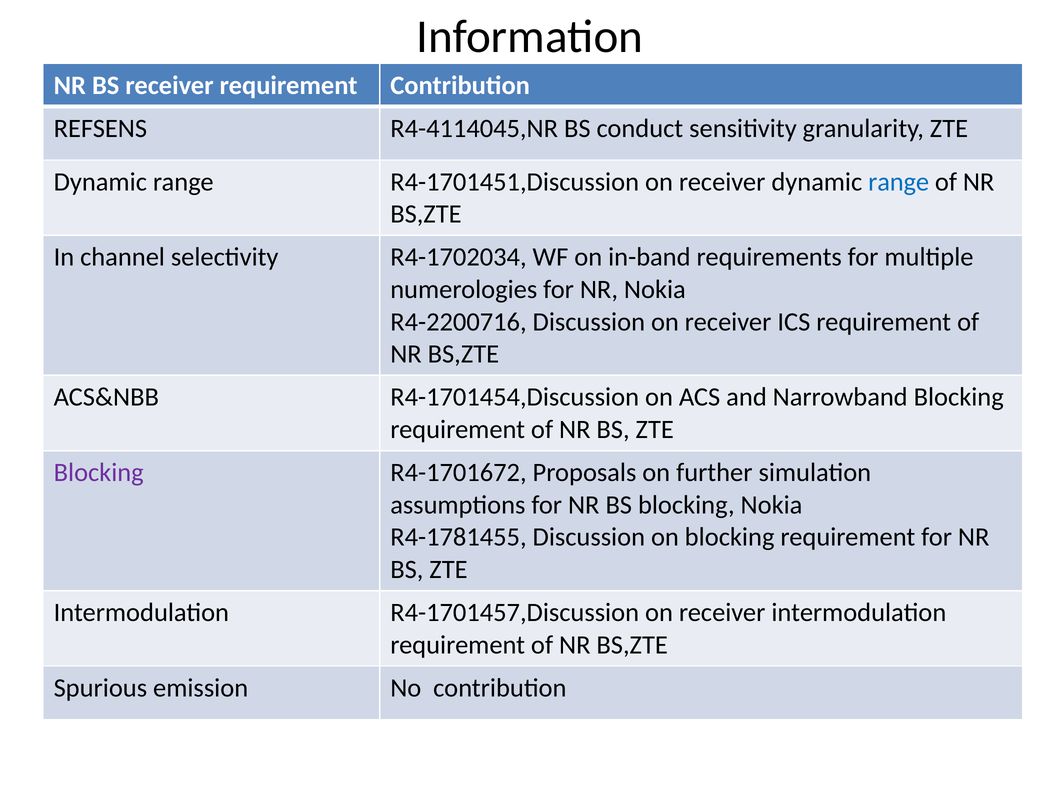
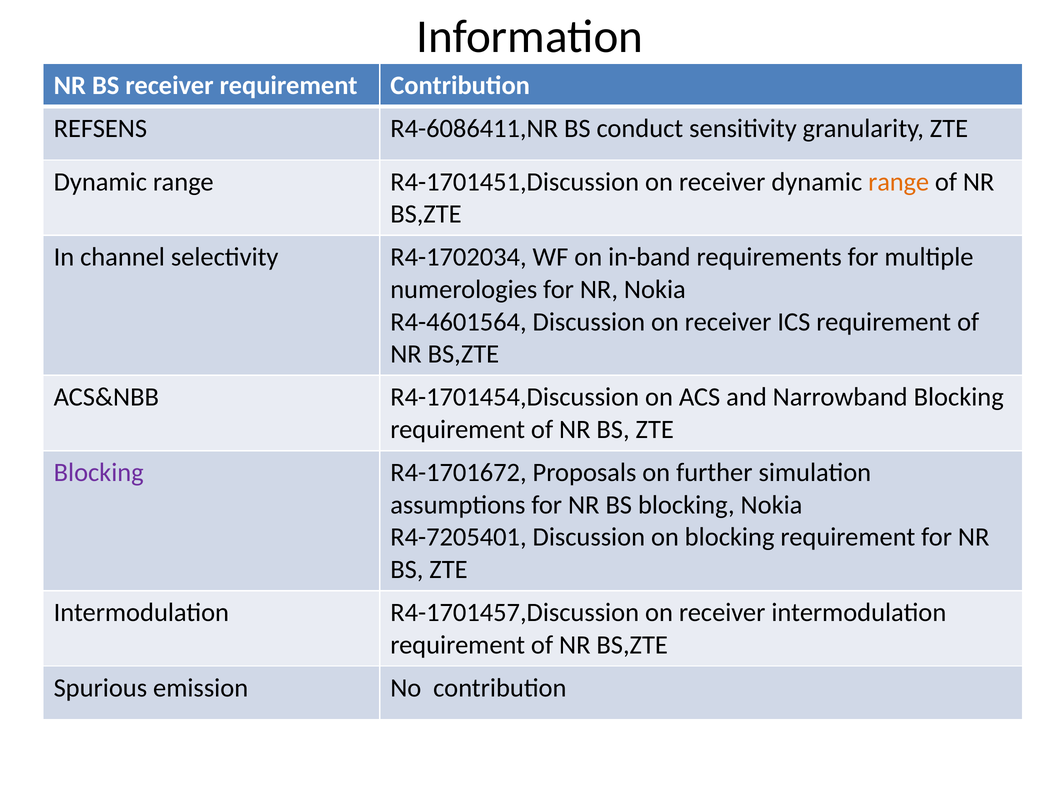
R4-4114045,NR: R4-4114045,NR -> R4-6086411,NR (474, 128)
range colour: blue -> orange (899, 182)
R4-2200716: R4-2200716 -> R4-4601564 (458, 322)
R4-1781455: R4-1781455 -> R4-7205401 (458, 537)
